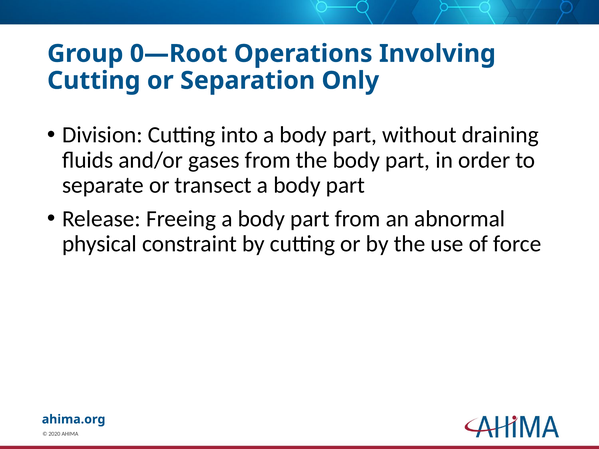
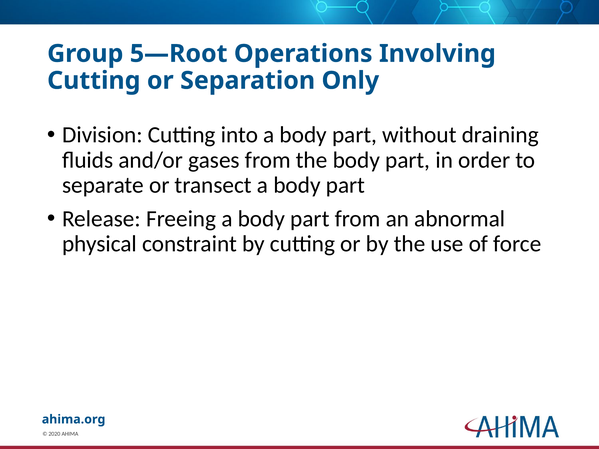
0—Root: 0—Root -> 5—Root (179, 54)
